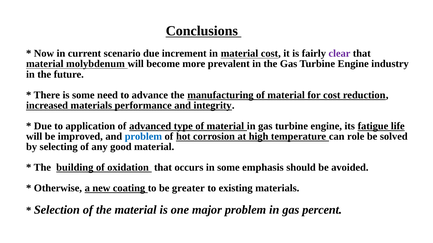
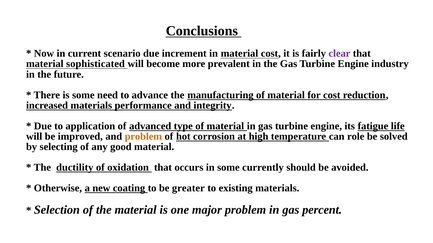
molybdenum: molybdenum -> sophisticated (95, 64)
problem colour: blue -> orange (143, 137)
building: building -> ductility (75, 168)
emphasis: emphasis -> currently (263, 168)
